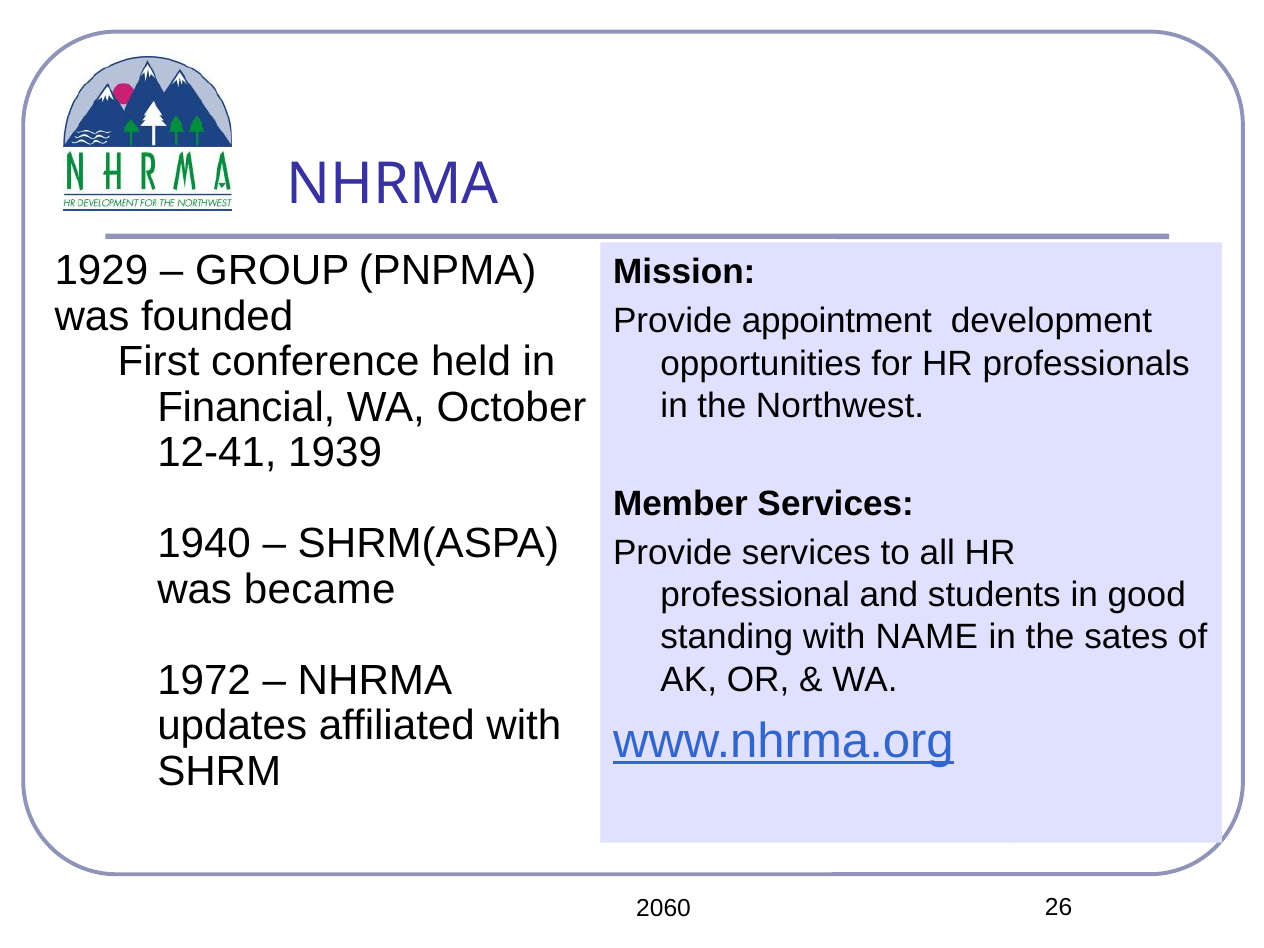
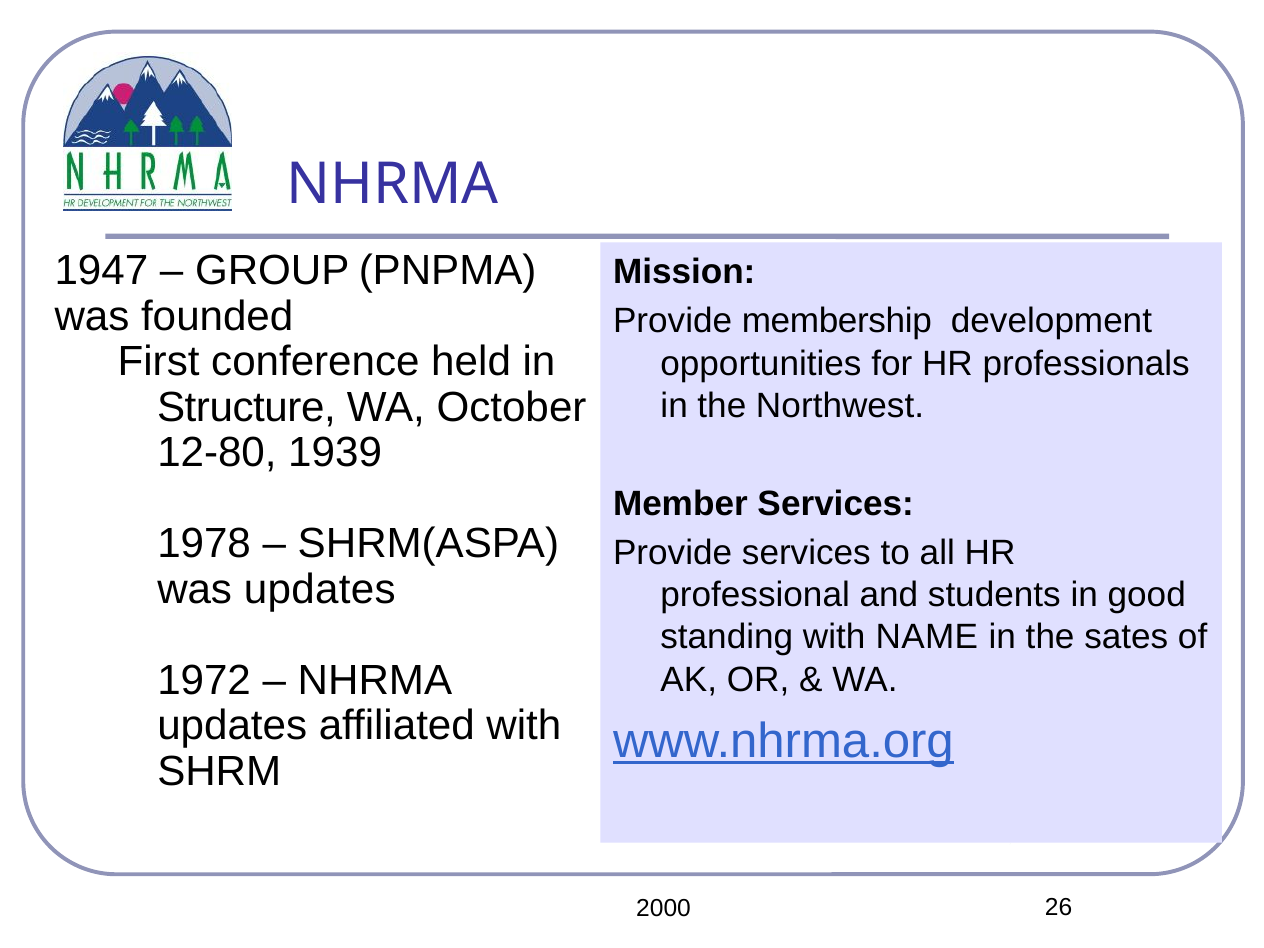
1929: 1929 -> 1947 (101, 271)
appointment: appointment -> membership (837, 321)
Financial: Financial -> Structure (246, 407)
12-41: 12-41 -> 12-80 (217, 453)
1940: 1940 -> 1978 (204, 544)
was became: became -> updates (320, 589)
2060: 2060 -> 2000 (664, 908)
